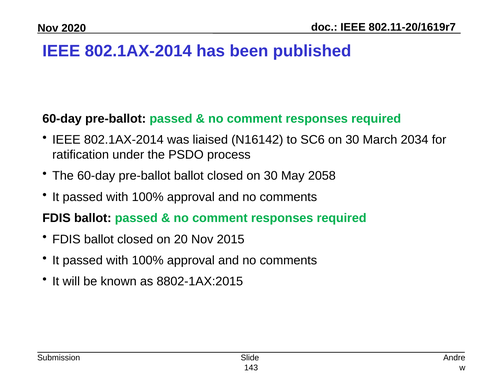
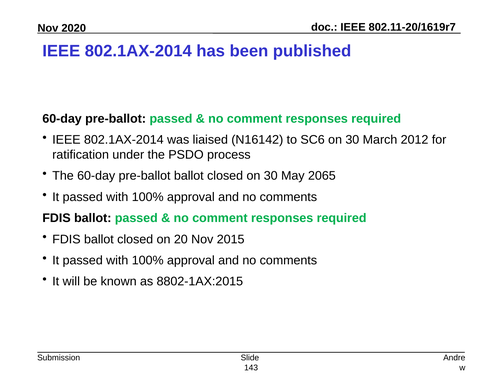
2034: 2034 -> 2012 (415, 140)
2058: 2058 -> 2065 (322, 176)
